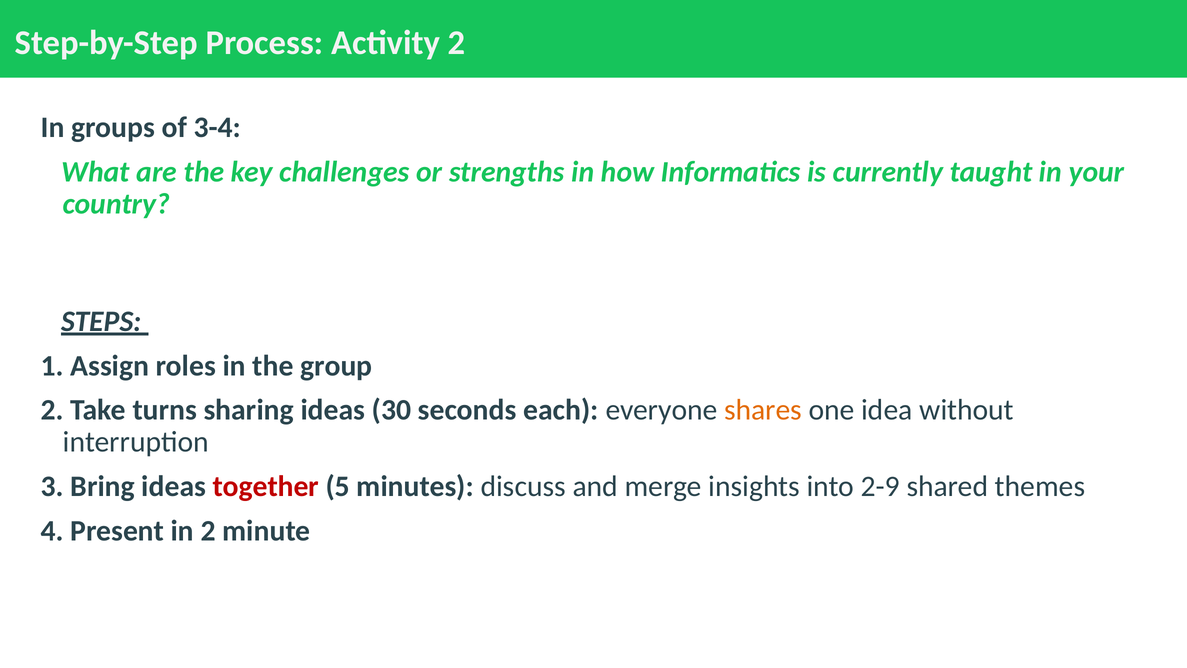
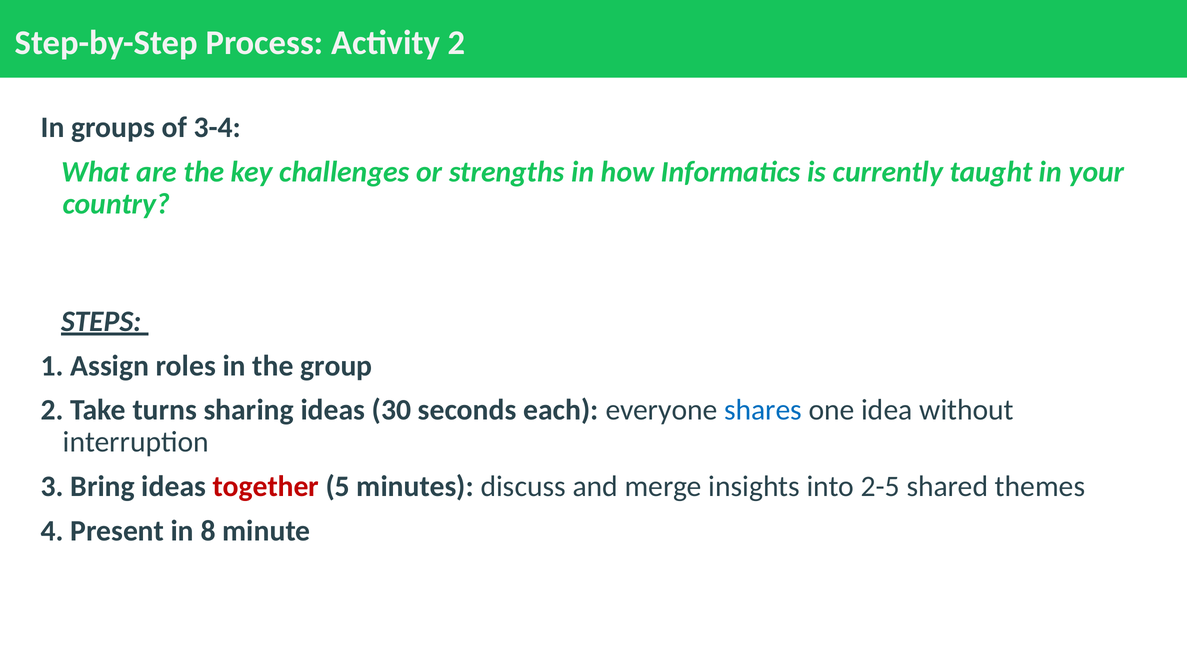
shares colour: orange -> blue (763, 410)
2-9: 2-9 -> 2-5 (880, 486)
in 2: 2 -> 8 (208, 531)
